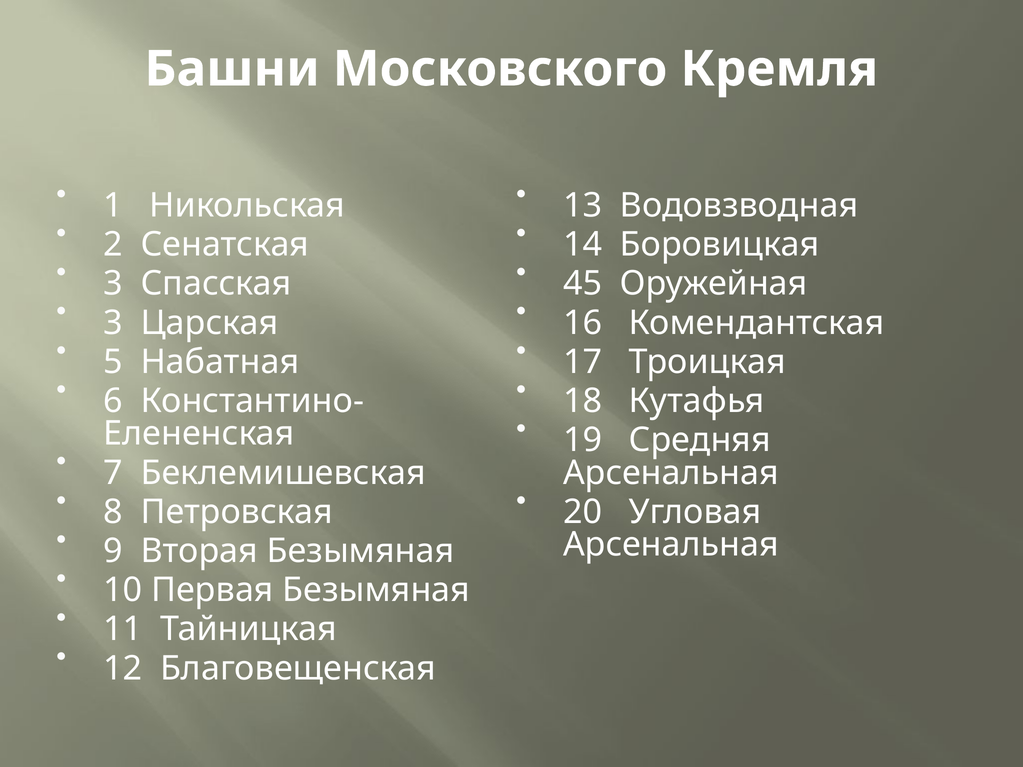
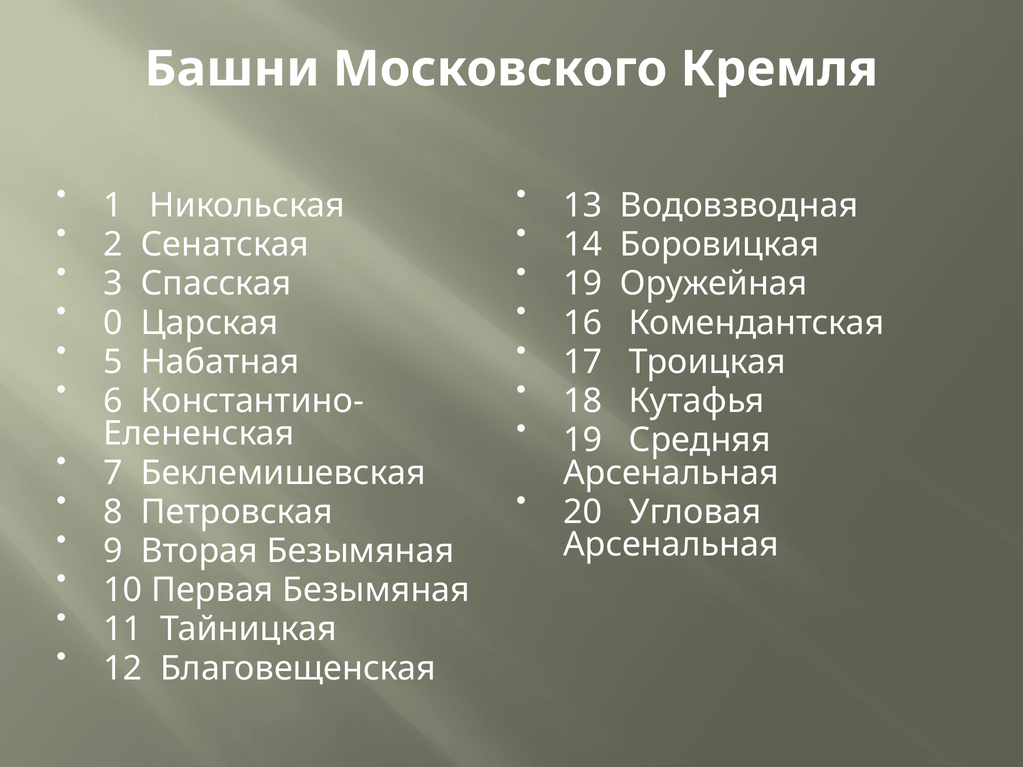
45: 45 -> 19 (583, 284)
3: 3 -> 0 (113, 323)
